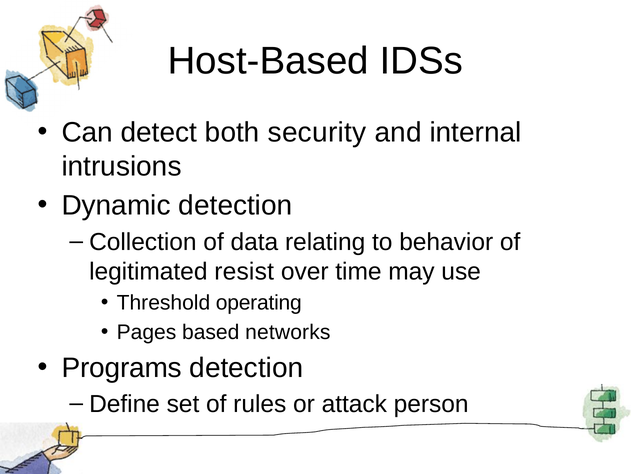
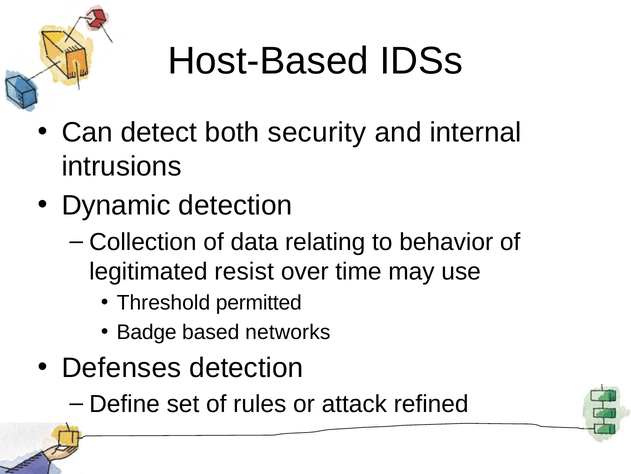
operating: operating -> permitted (259, 302)
Pages: Pages -> Badge (147, 332)
Programs: Programs -> Defenses (121, 367)
person: person -> refined (431, 404)
